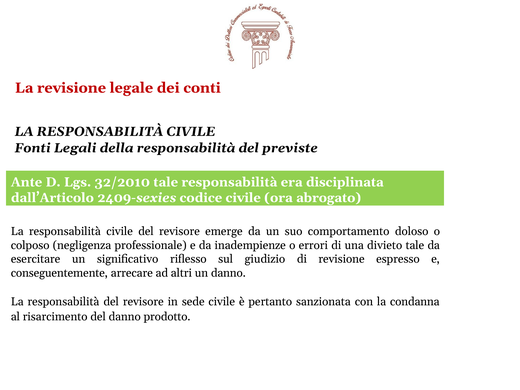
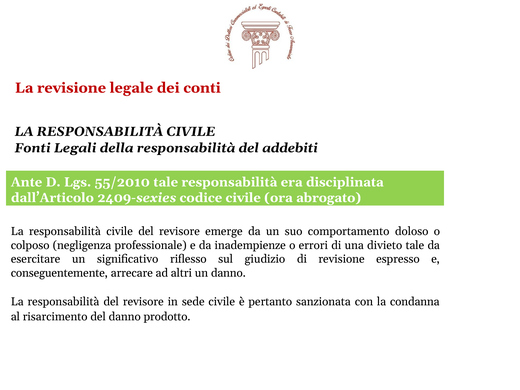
previste: previste -> addebiti (290, 148)
32/2010: 32/2010 -> 55/2010 (122, 182)
